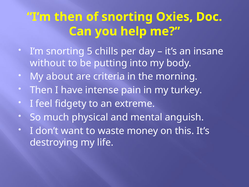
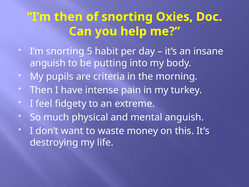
chills: chills -> habit (107, 51)
without: without -> anguish (48, 63)
about: about -> pupils (60, 76)
